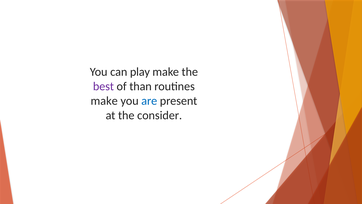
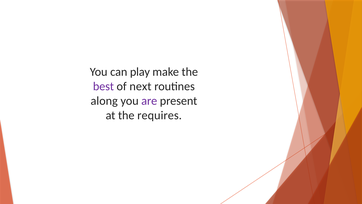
than: than -> next (140, 86)
make: make -> along (104, 101)
are colour: blue -> purple (149, 101)
consider: consider -> requires (160, 115)
